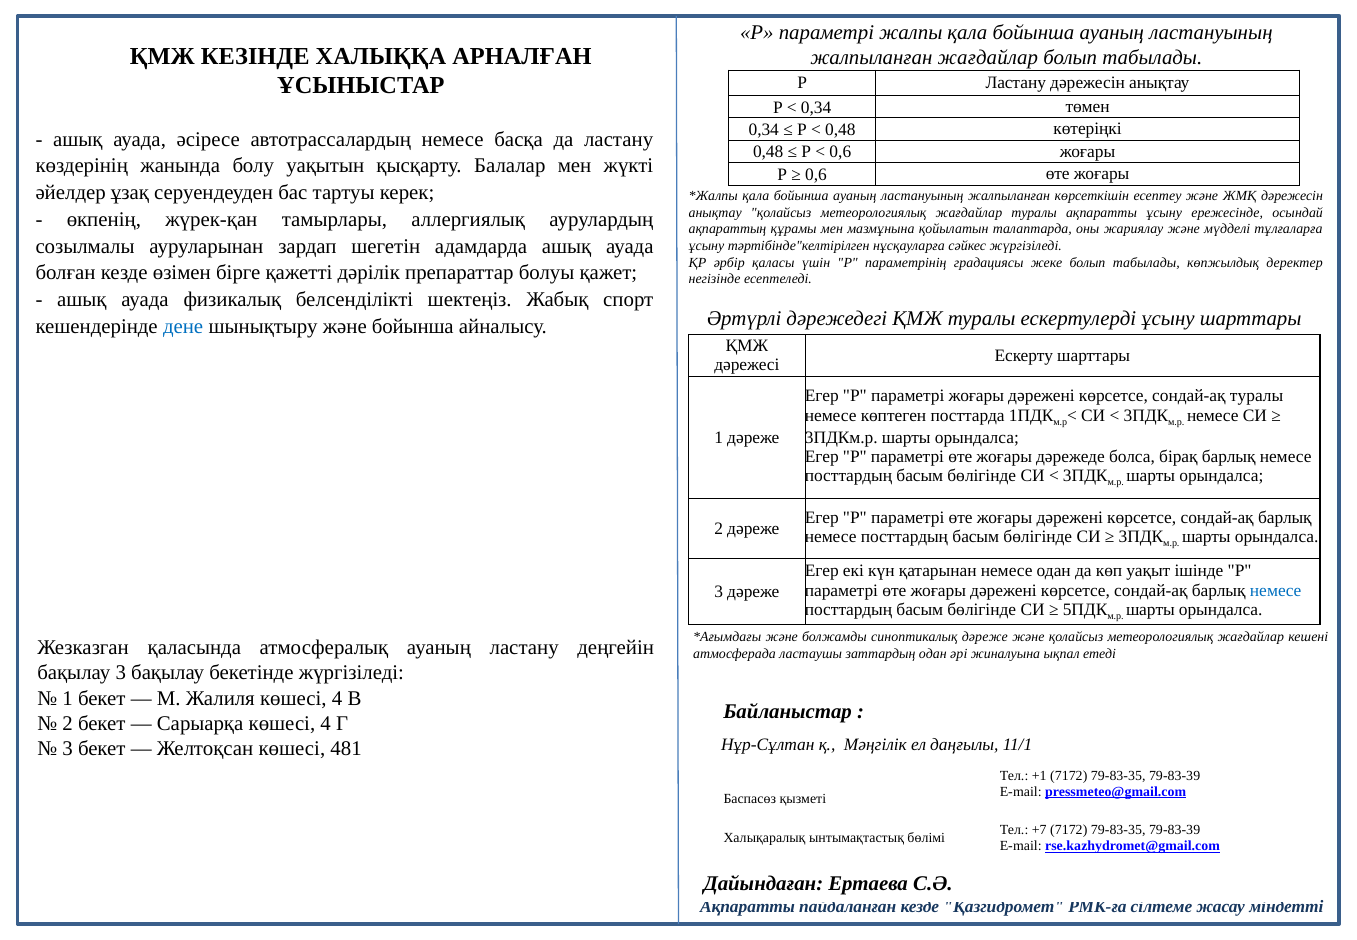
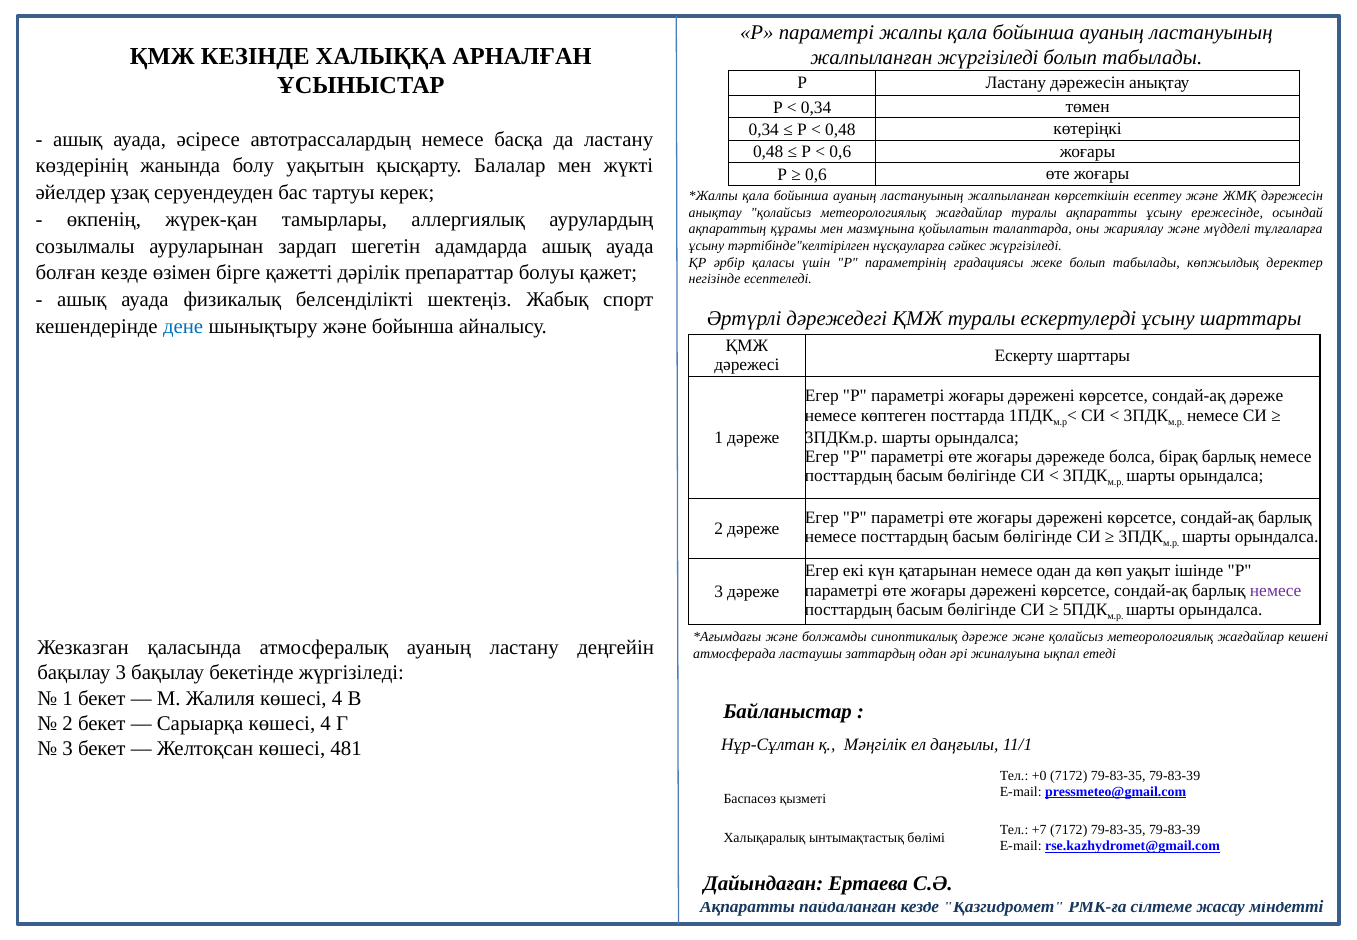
жалпыланған жағдайлар: жағдайлар -> жүргізіледі (988, 57)
сондай-ақ туралы: туралы -> дәреже (1257, 396)
немесе colour: blue -> purple (1276, 590)
+1: +1 -> +0 (1039, 776)
